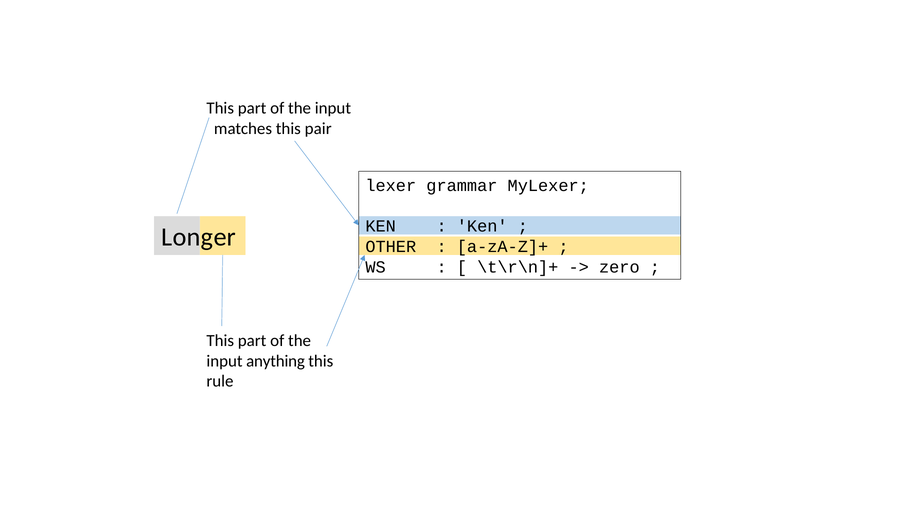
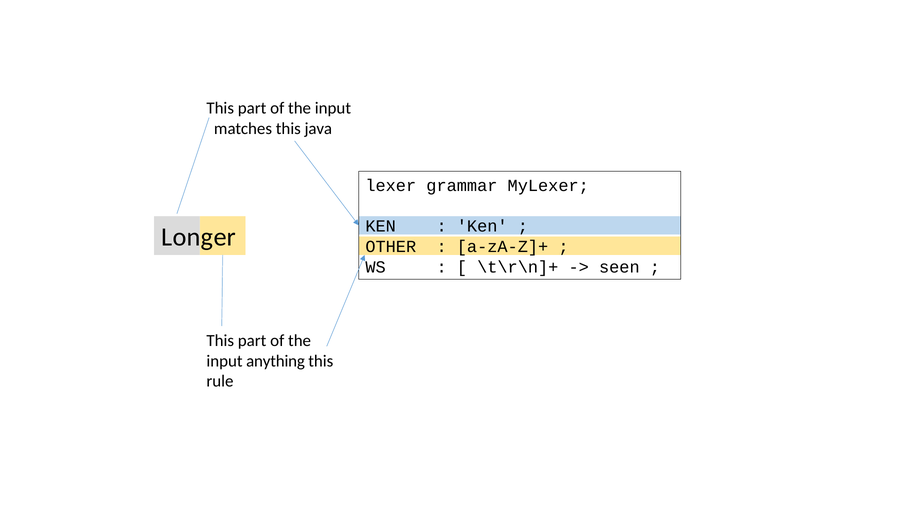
pair: pair -> java (318, 129)
zero: zero -> seen (619, 267)
